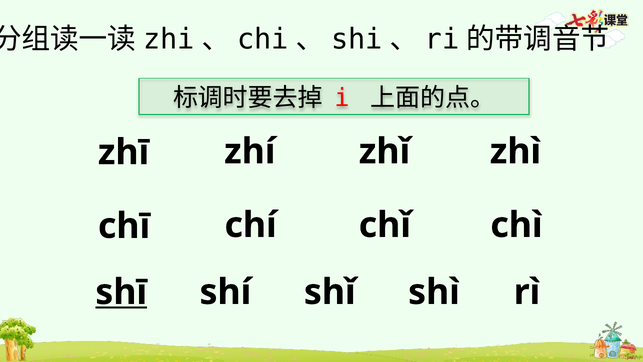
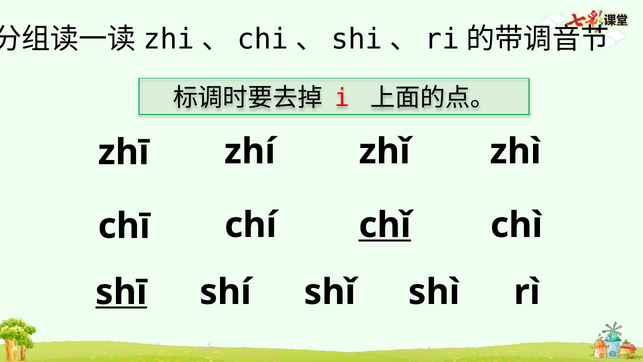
chǐ underline: none -> present (385, 225)
